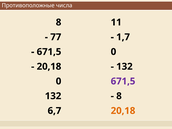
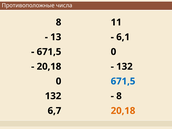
77: 77 -> 13 (56, 37)
1,7: 1,7 -> 6,1 (123, 37)
671,5 colour: purple -> blue (123, 81)
